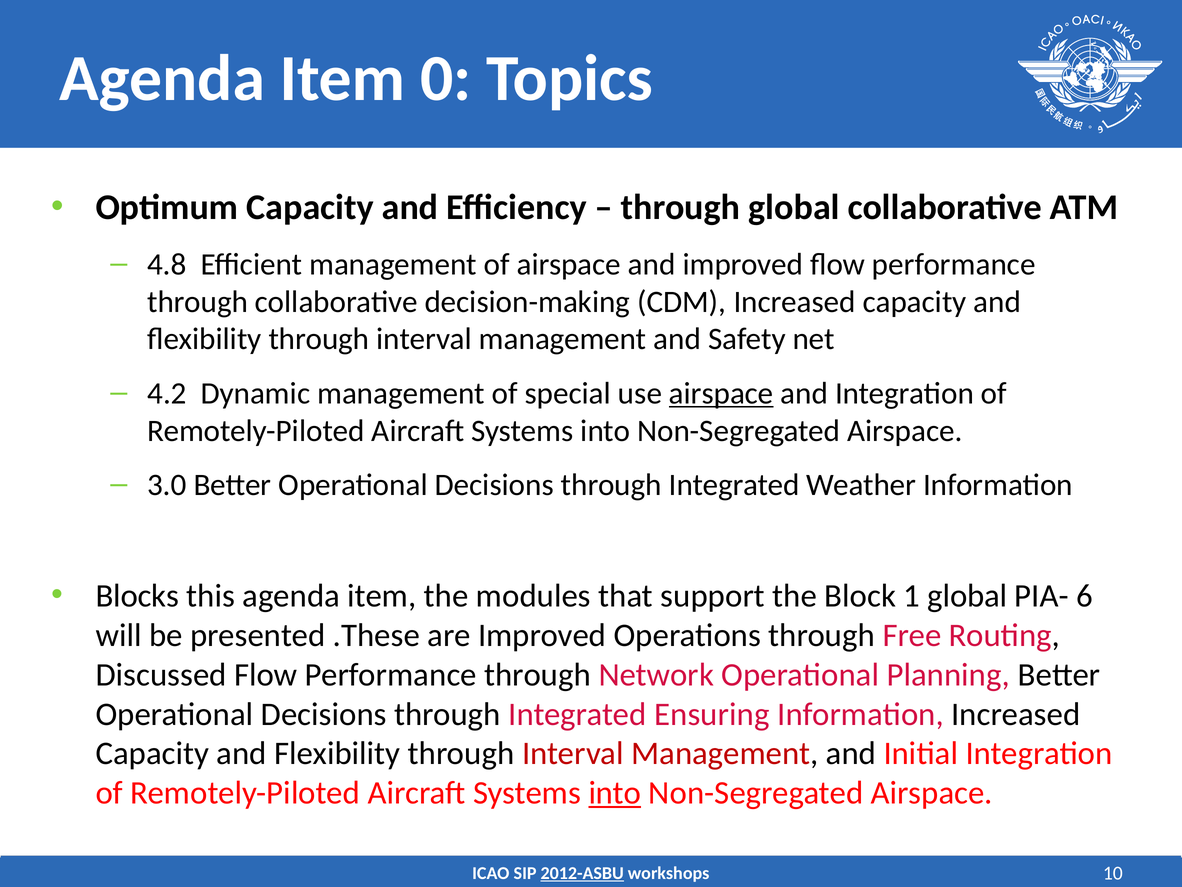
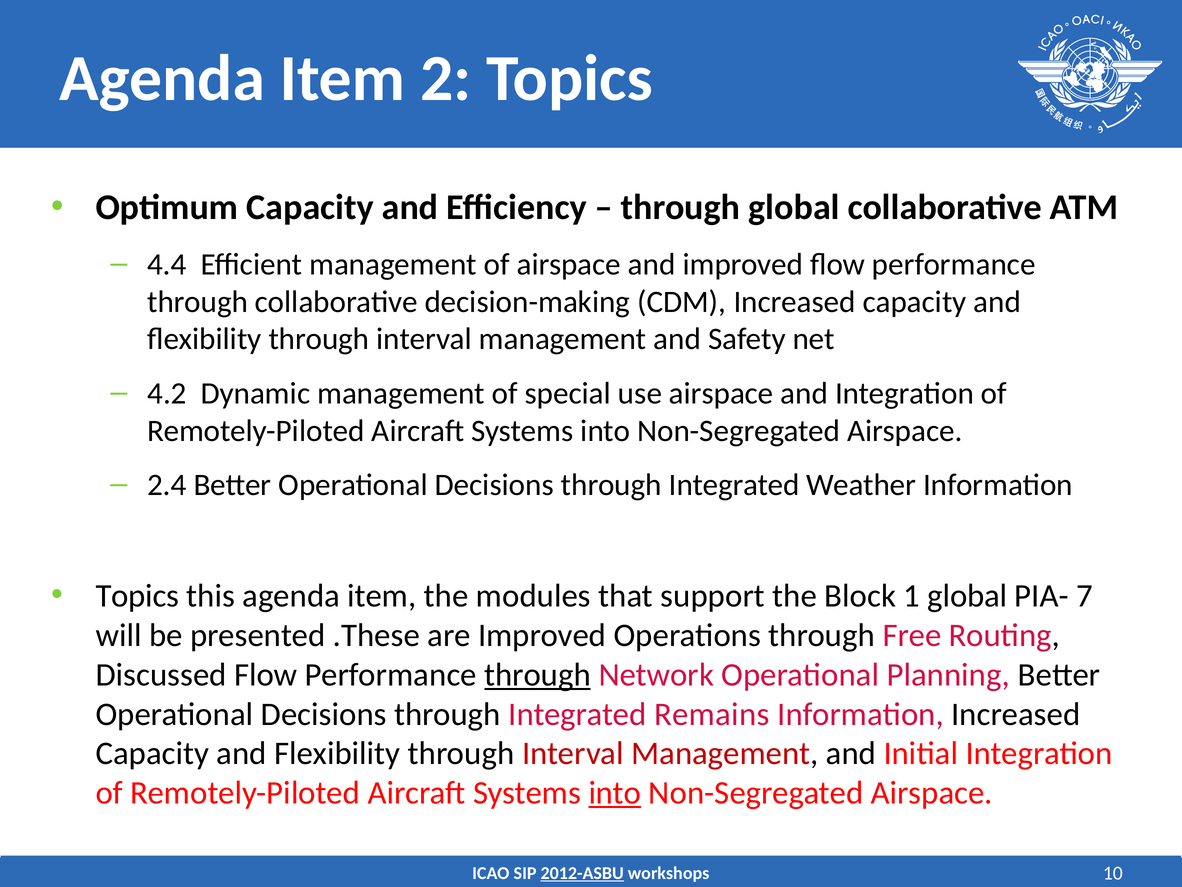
0: 0 -> 2 (446, 78)
4.8: 4.8 -> 4.4 (167, 264)
airspace underline: present -> none (721, 393)
3.0: 3.0 -> 2.4 (167, 485)
Blocks: Blocks -> Topics (137, 596)
6: 6 -> 7 (1084, 596)
through underline: none -> present (538, 674)
Ensuring: Ensuring -> Remains (712, 714)
